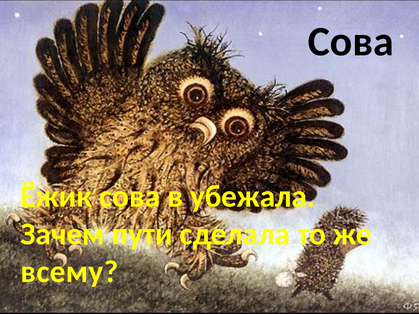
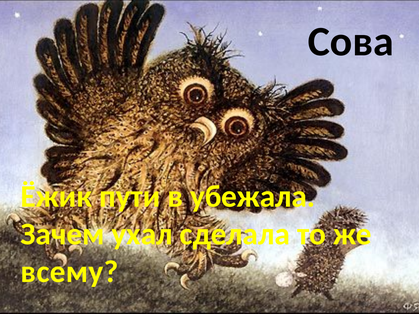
Ёжик сова: сова -> пути (130, 197)
пути: пути -> ухал (142, 234)
